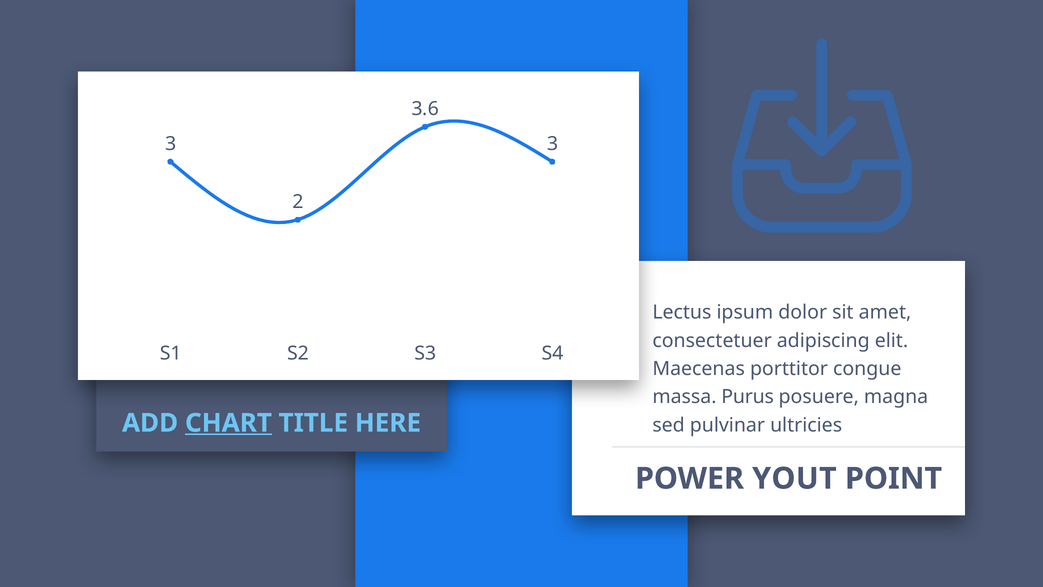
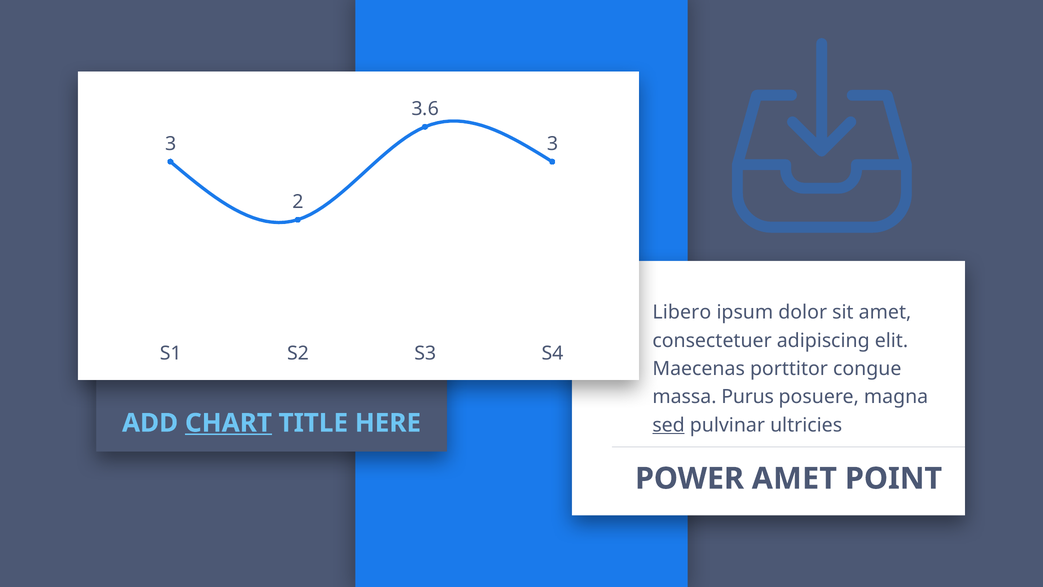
Lectus: Lectus -> Libero (682, 312)
sed underline: none -> present (669, 425)
POWER YOUT: YOUT -> AMET (794, 478)
